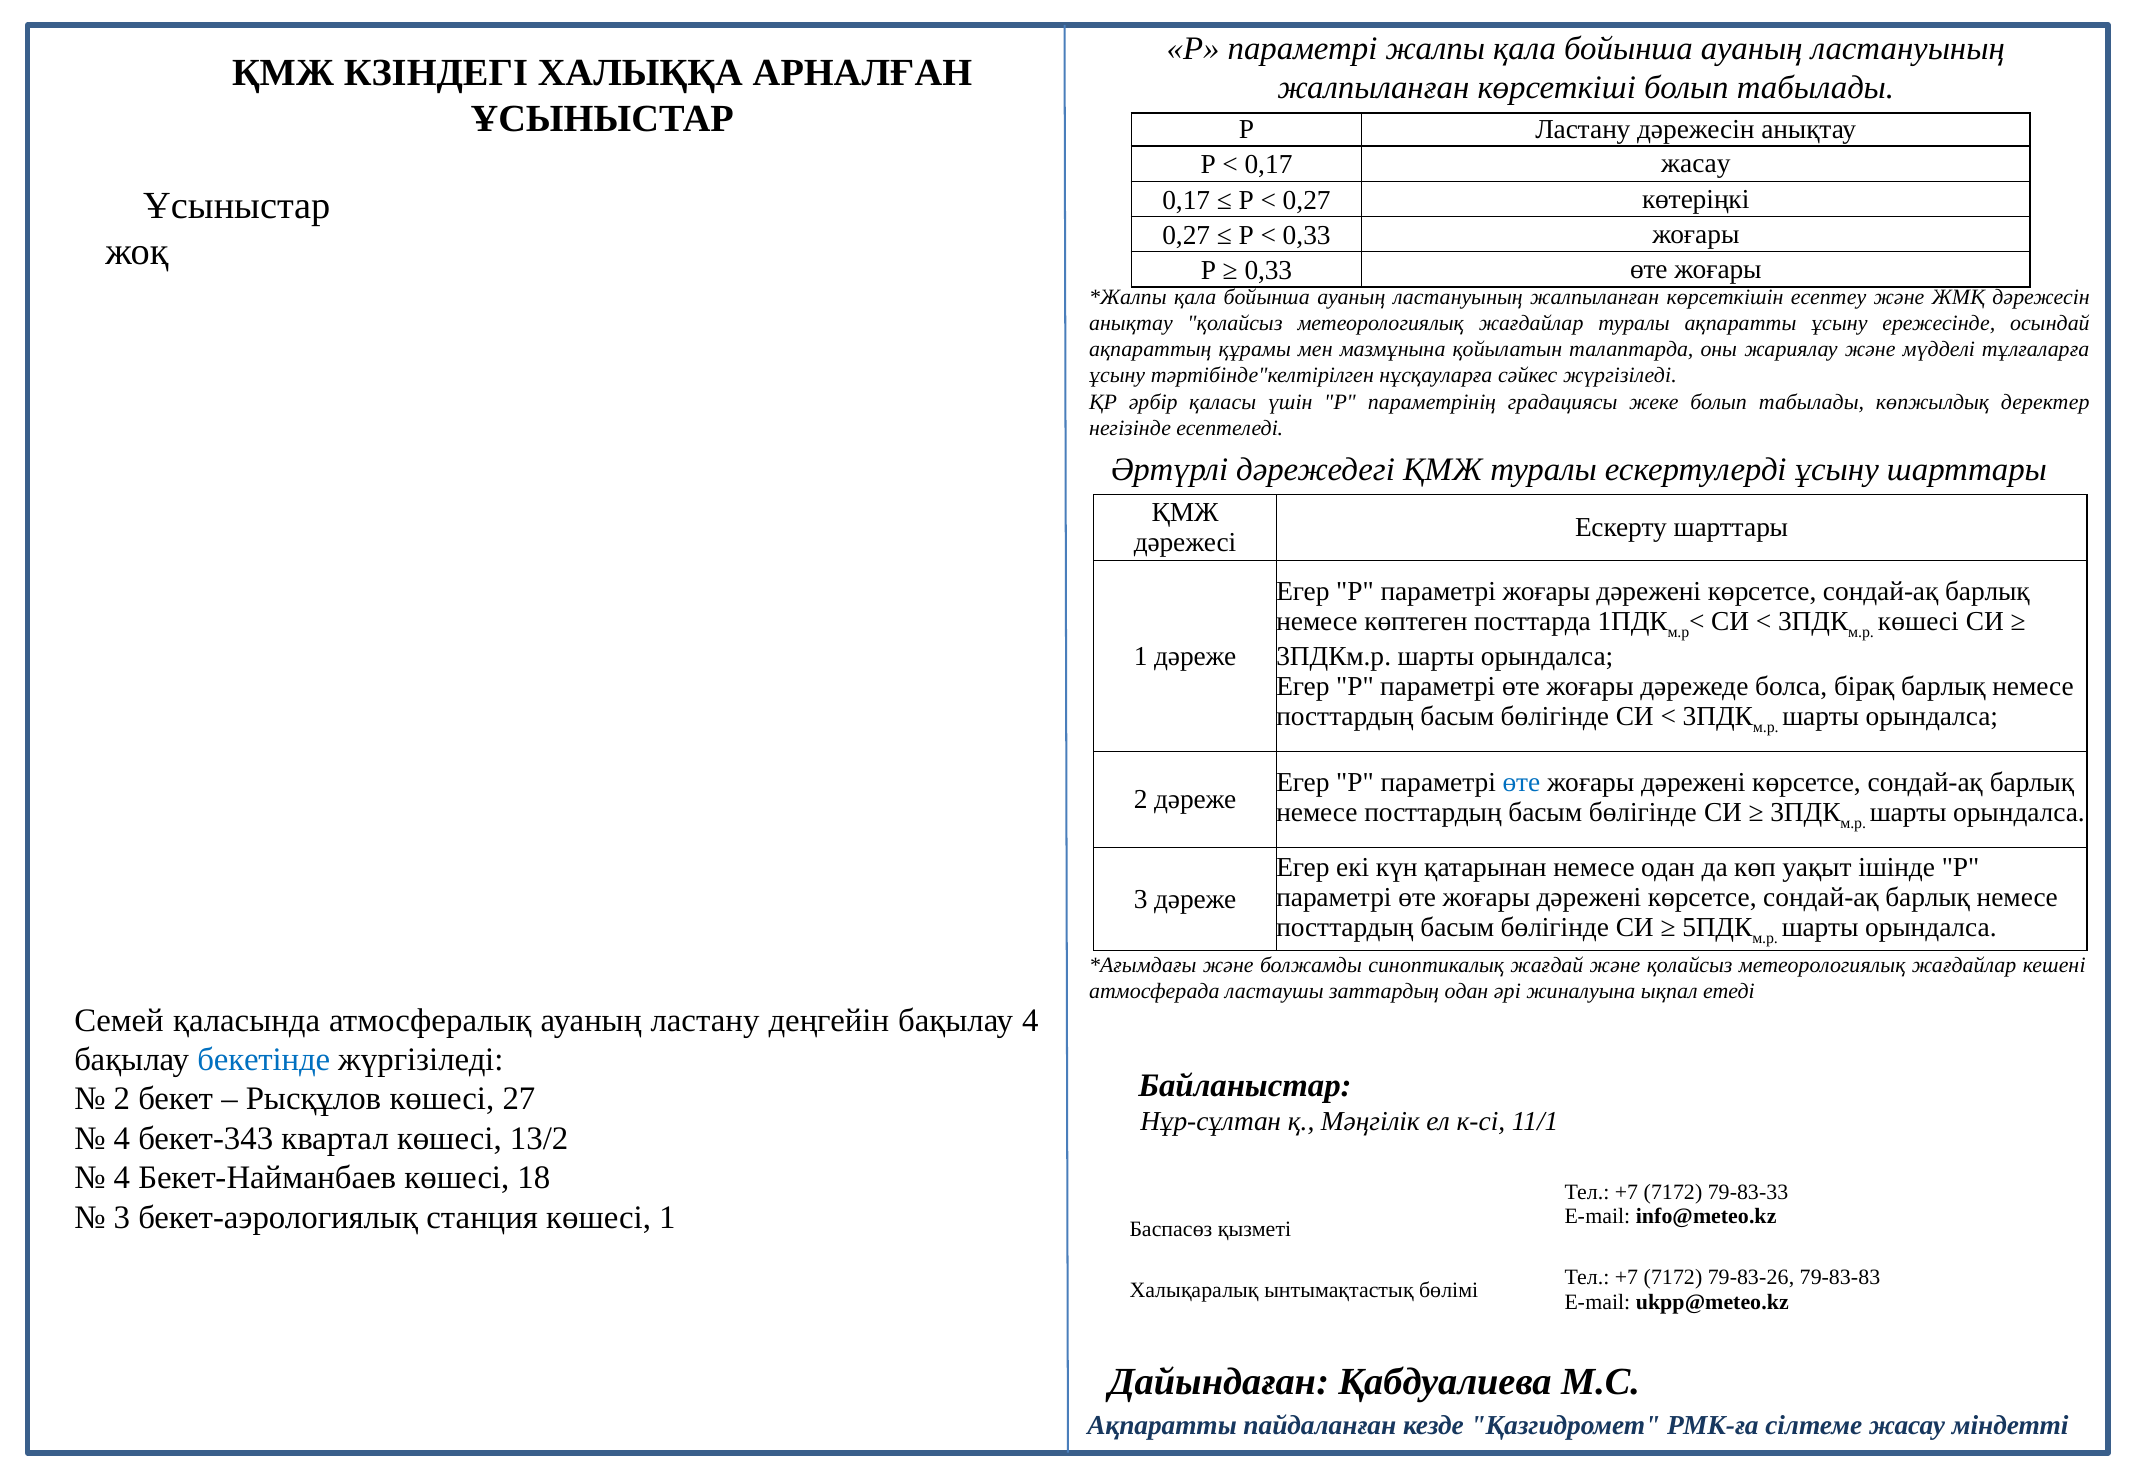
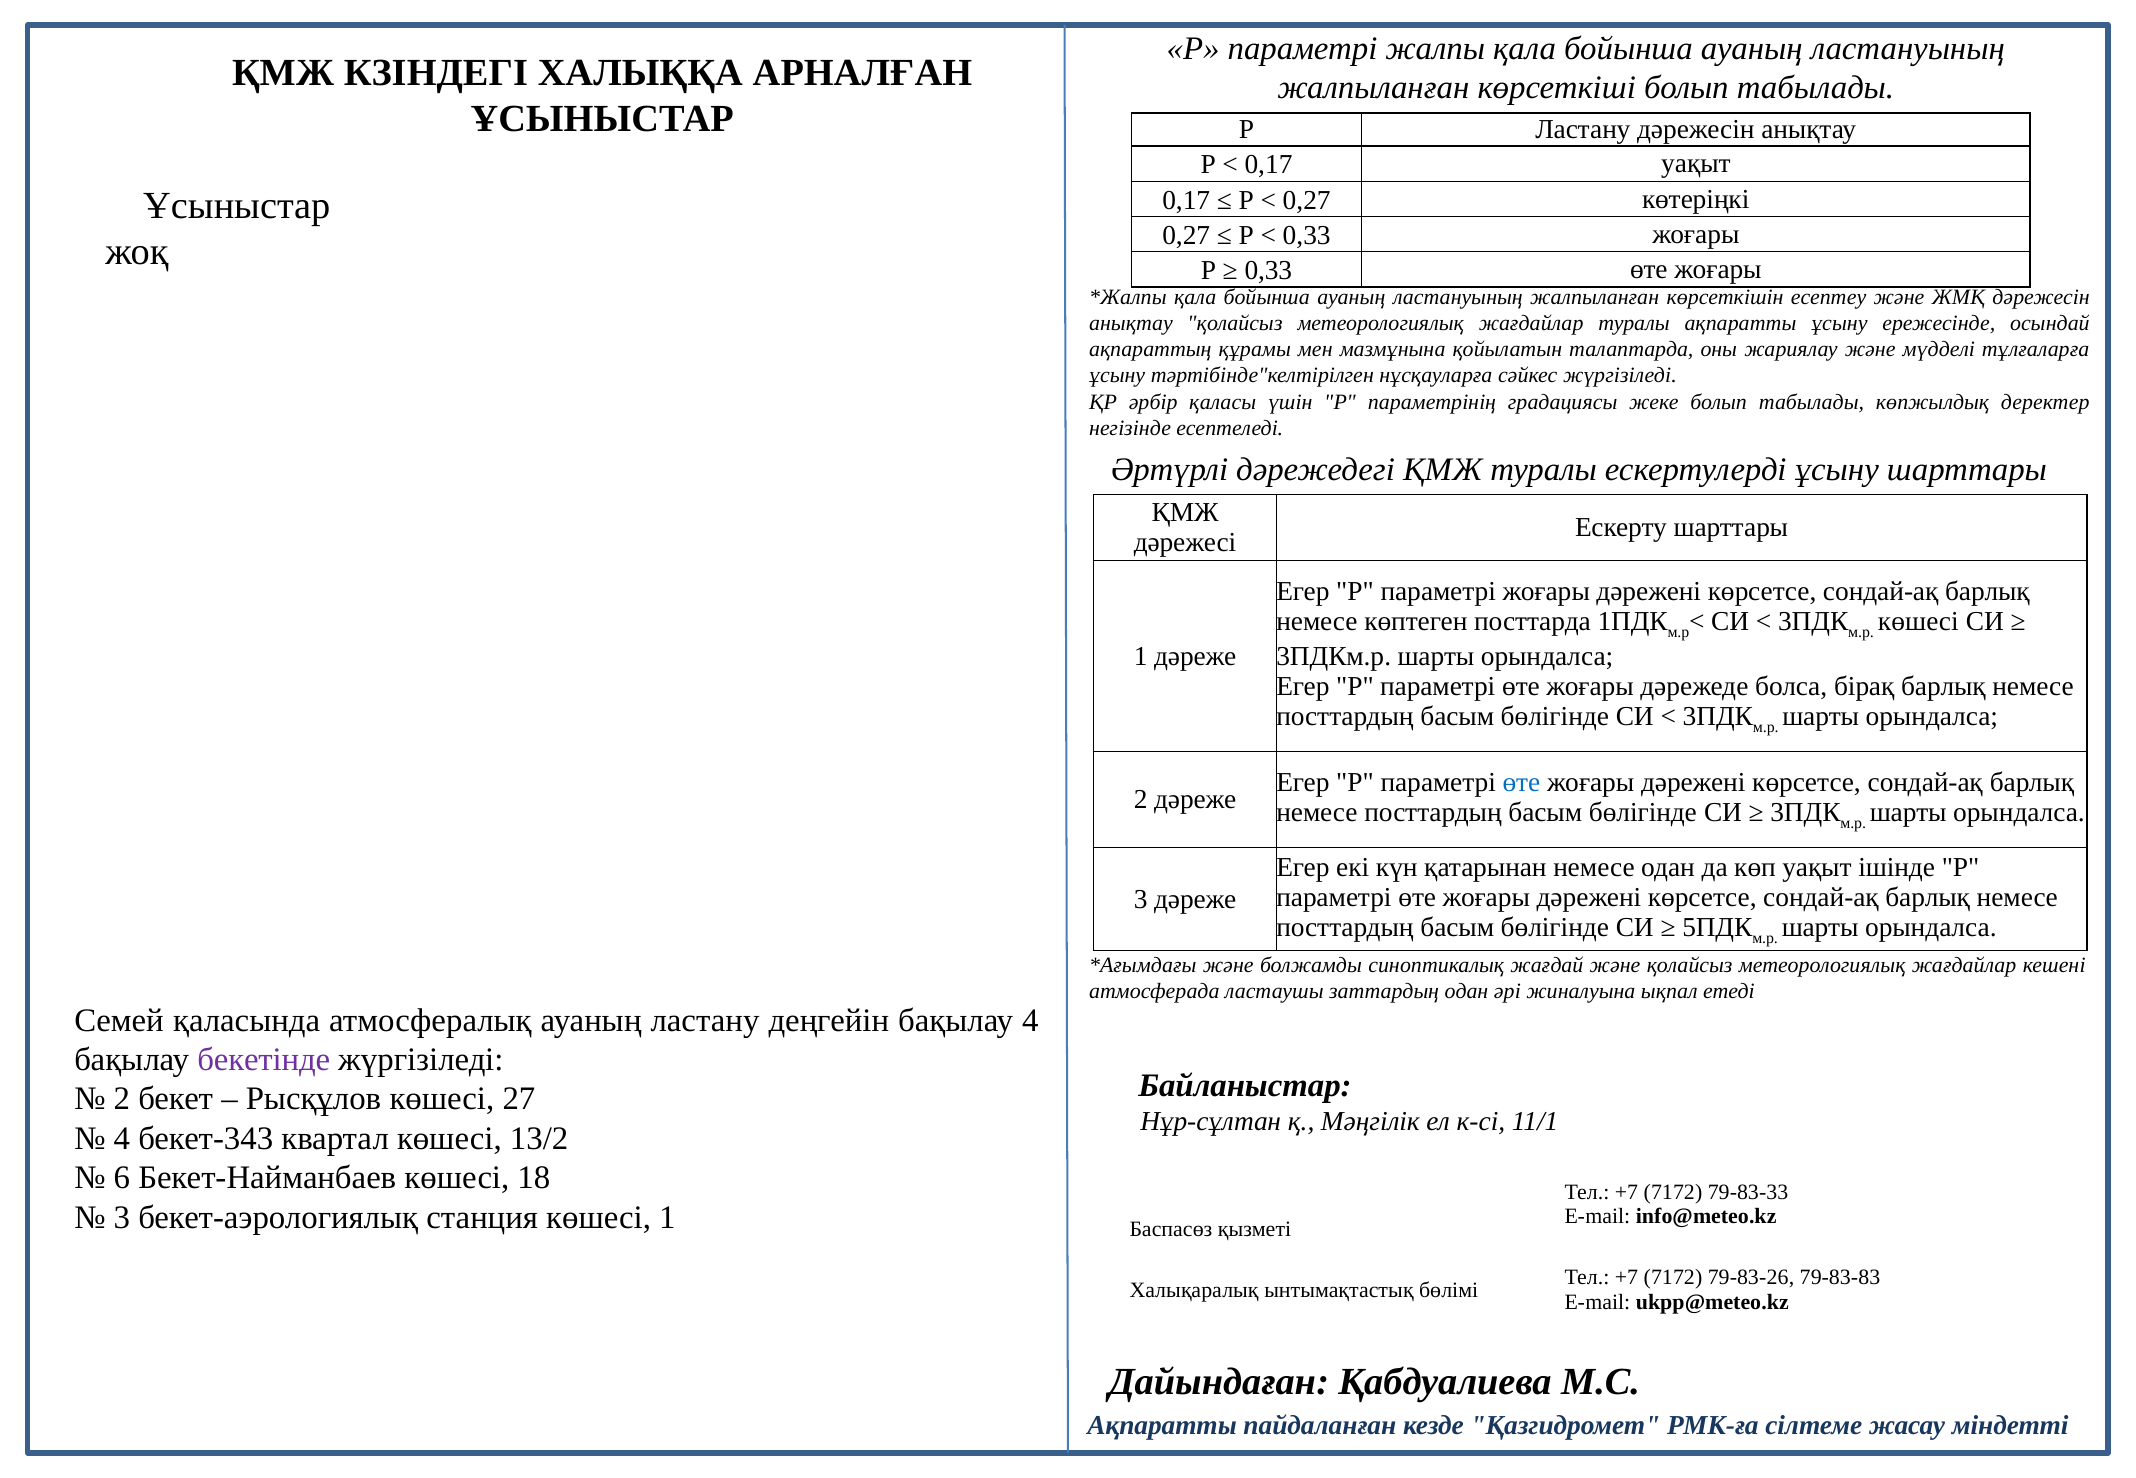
0,17 жасау: жасау -> уақыт (1696, 164)
бекетінде colour: blue -> purple (264, 1060)
4: 4 -> 6 (122, 1179)
